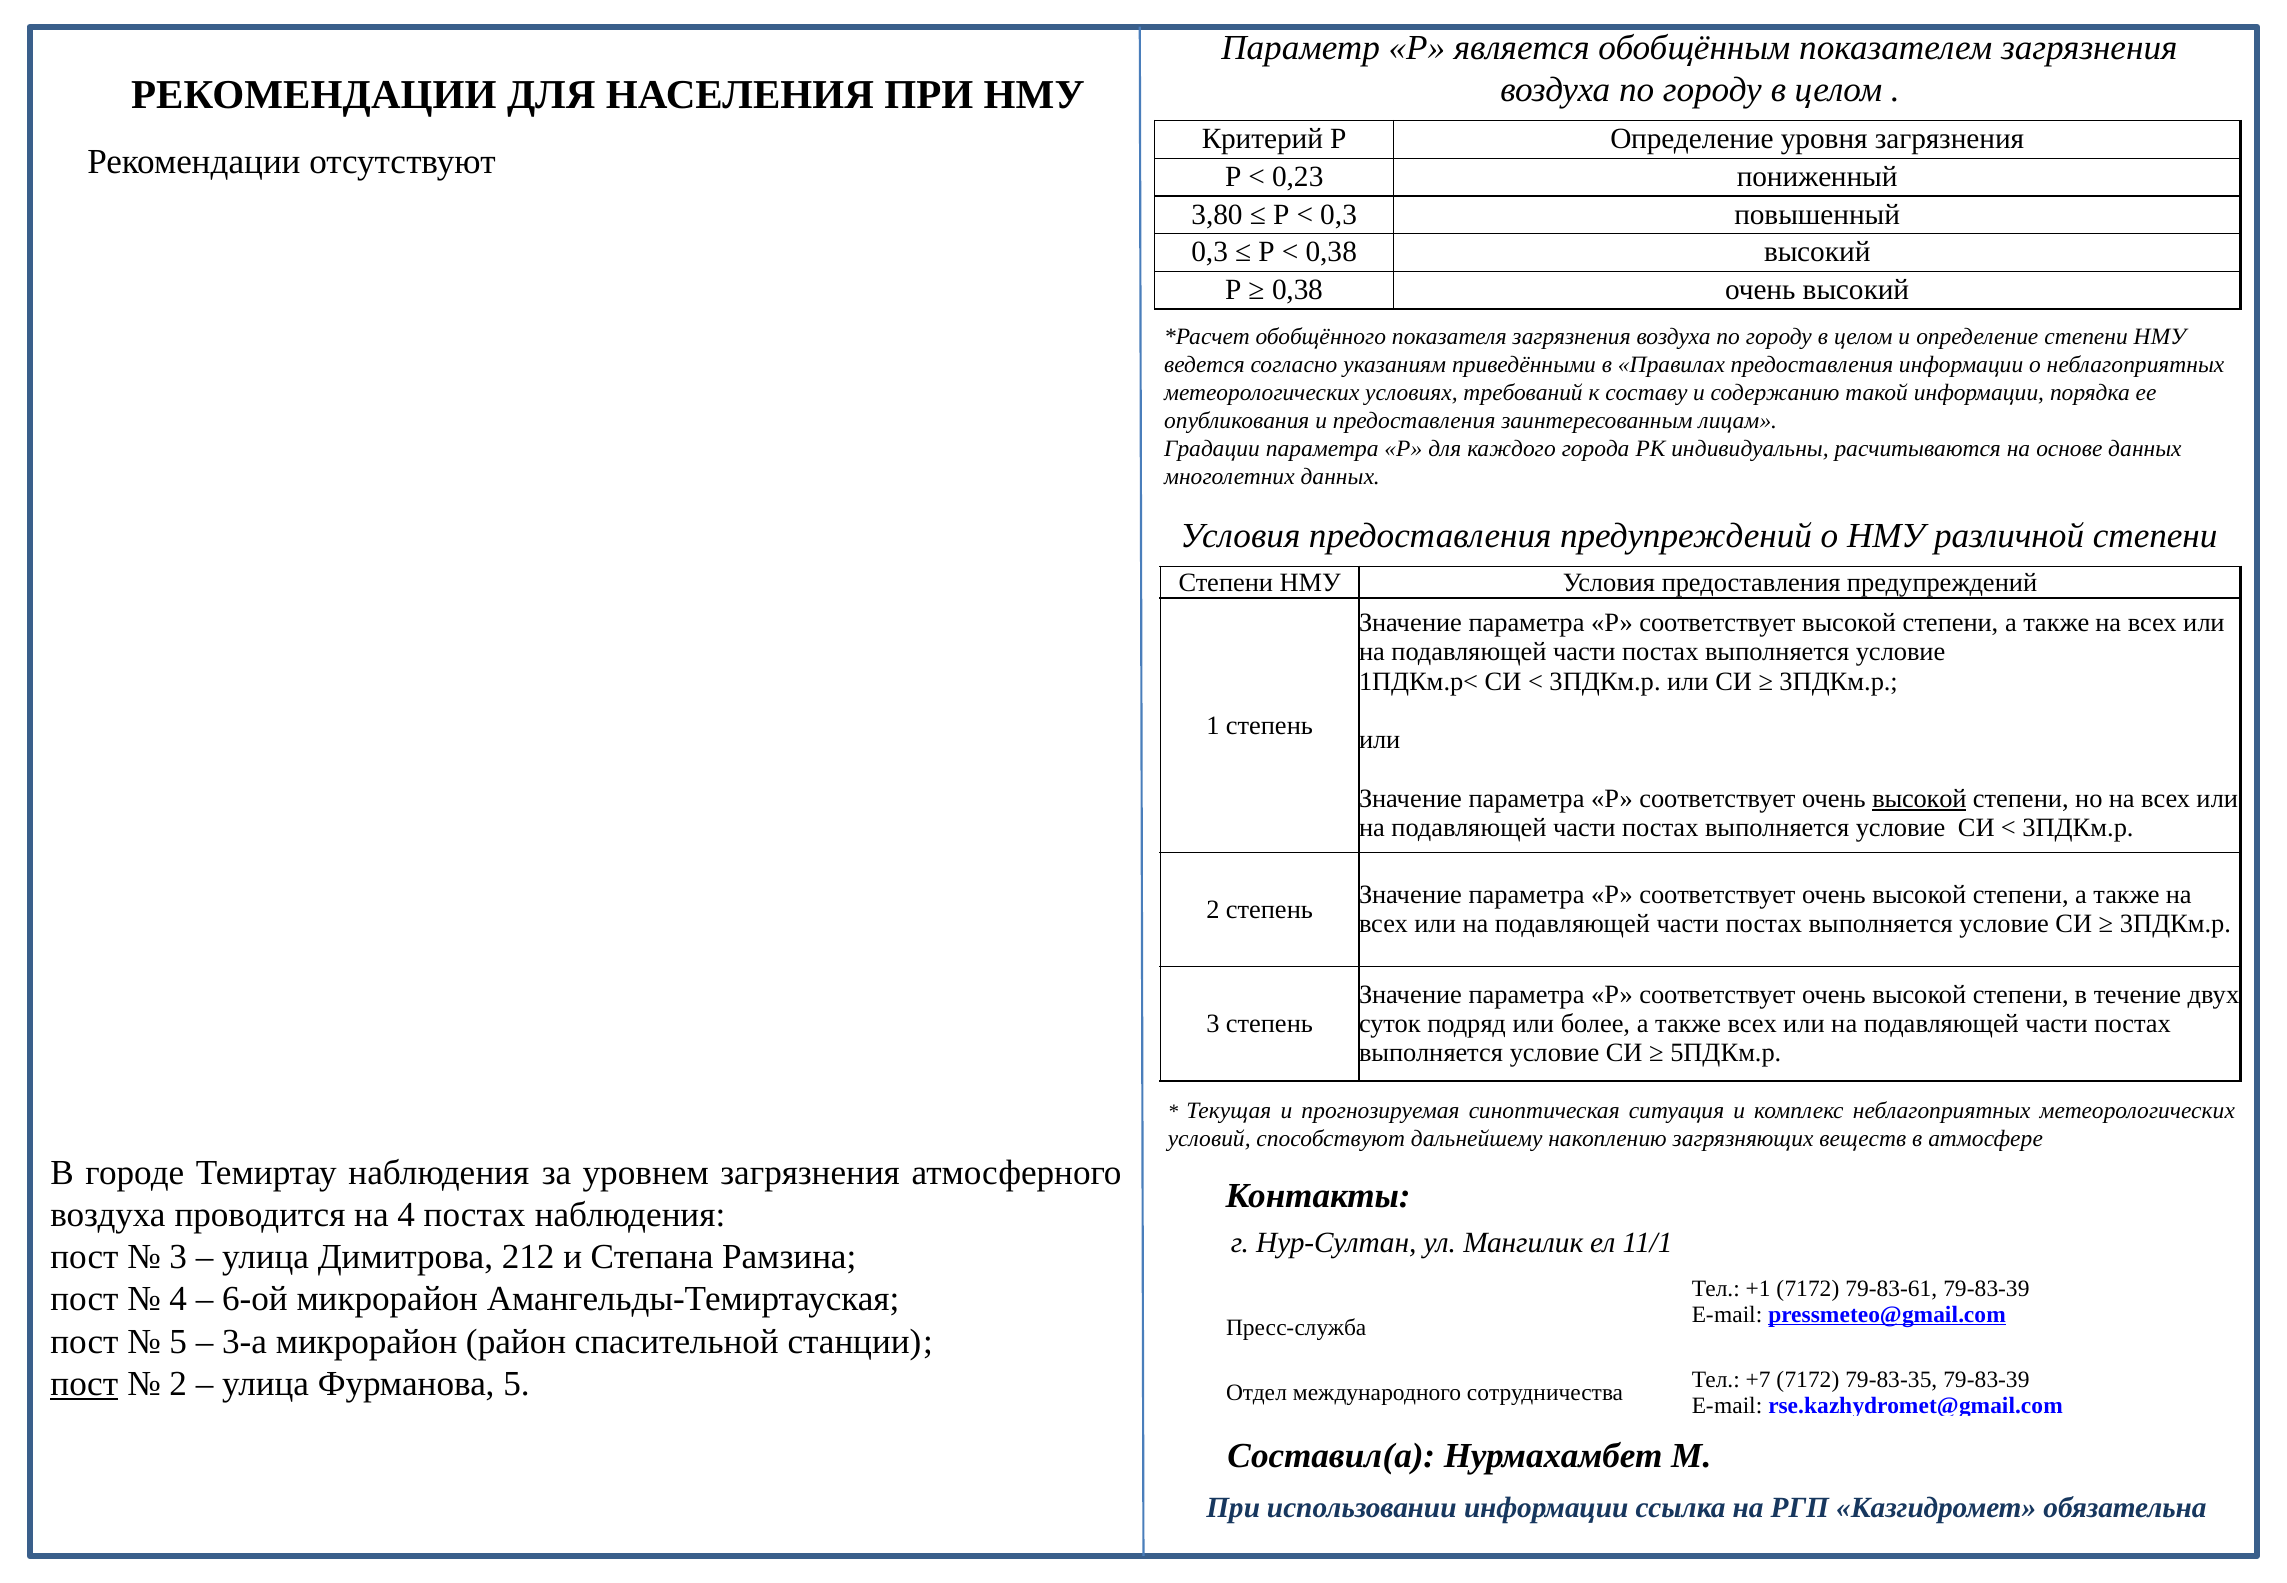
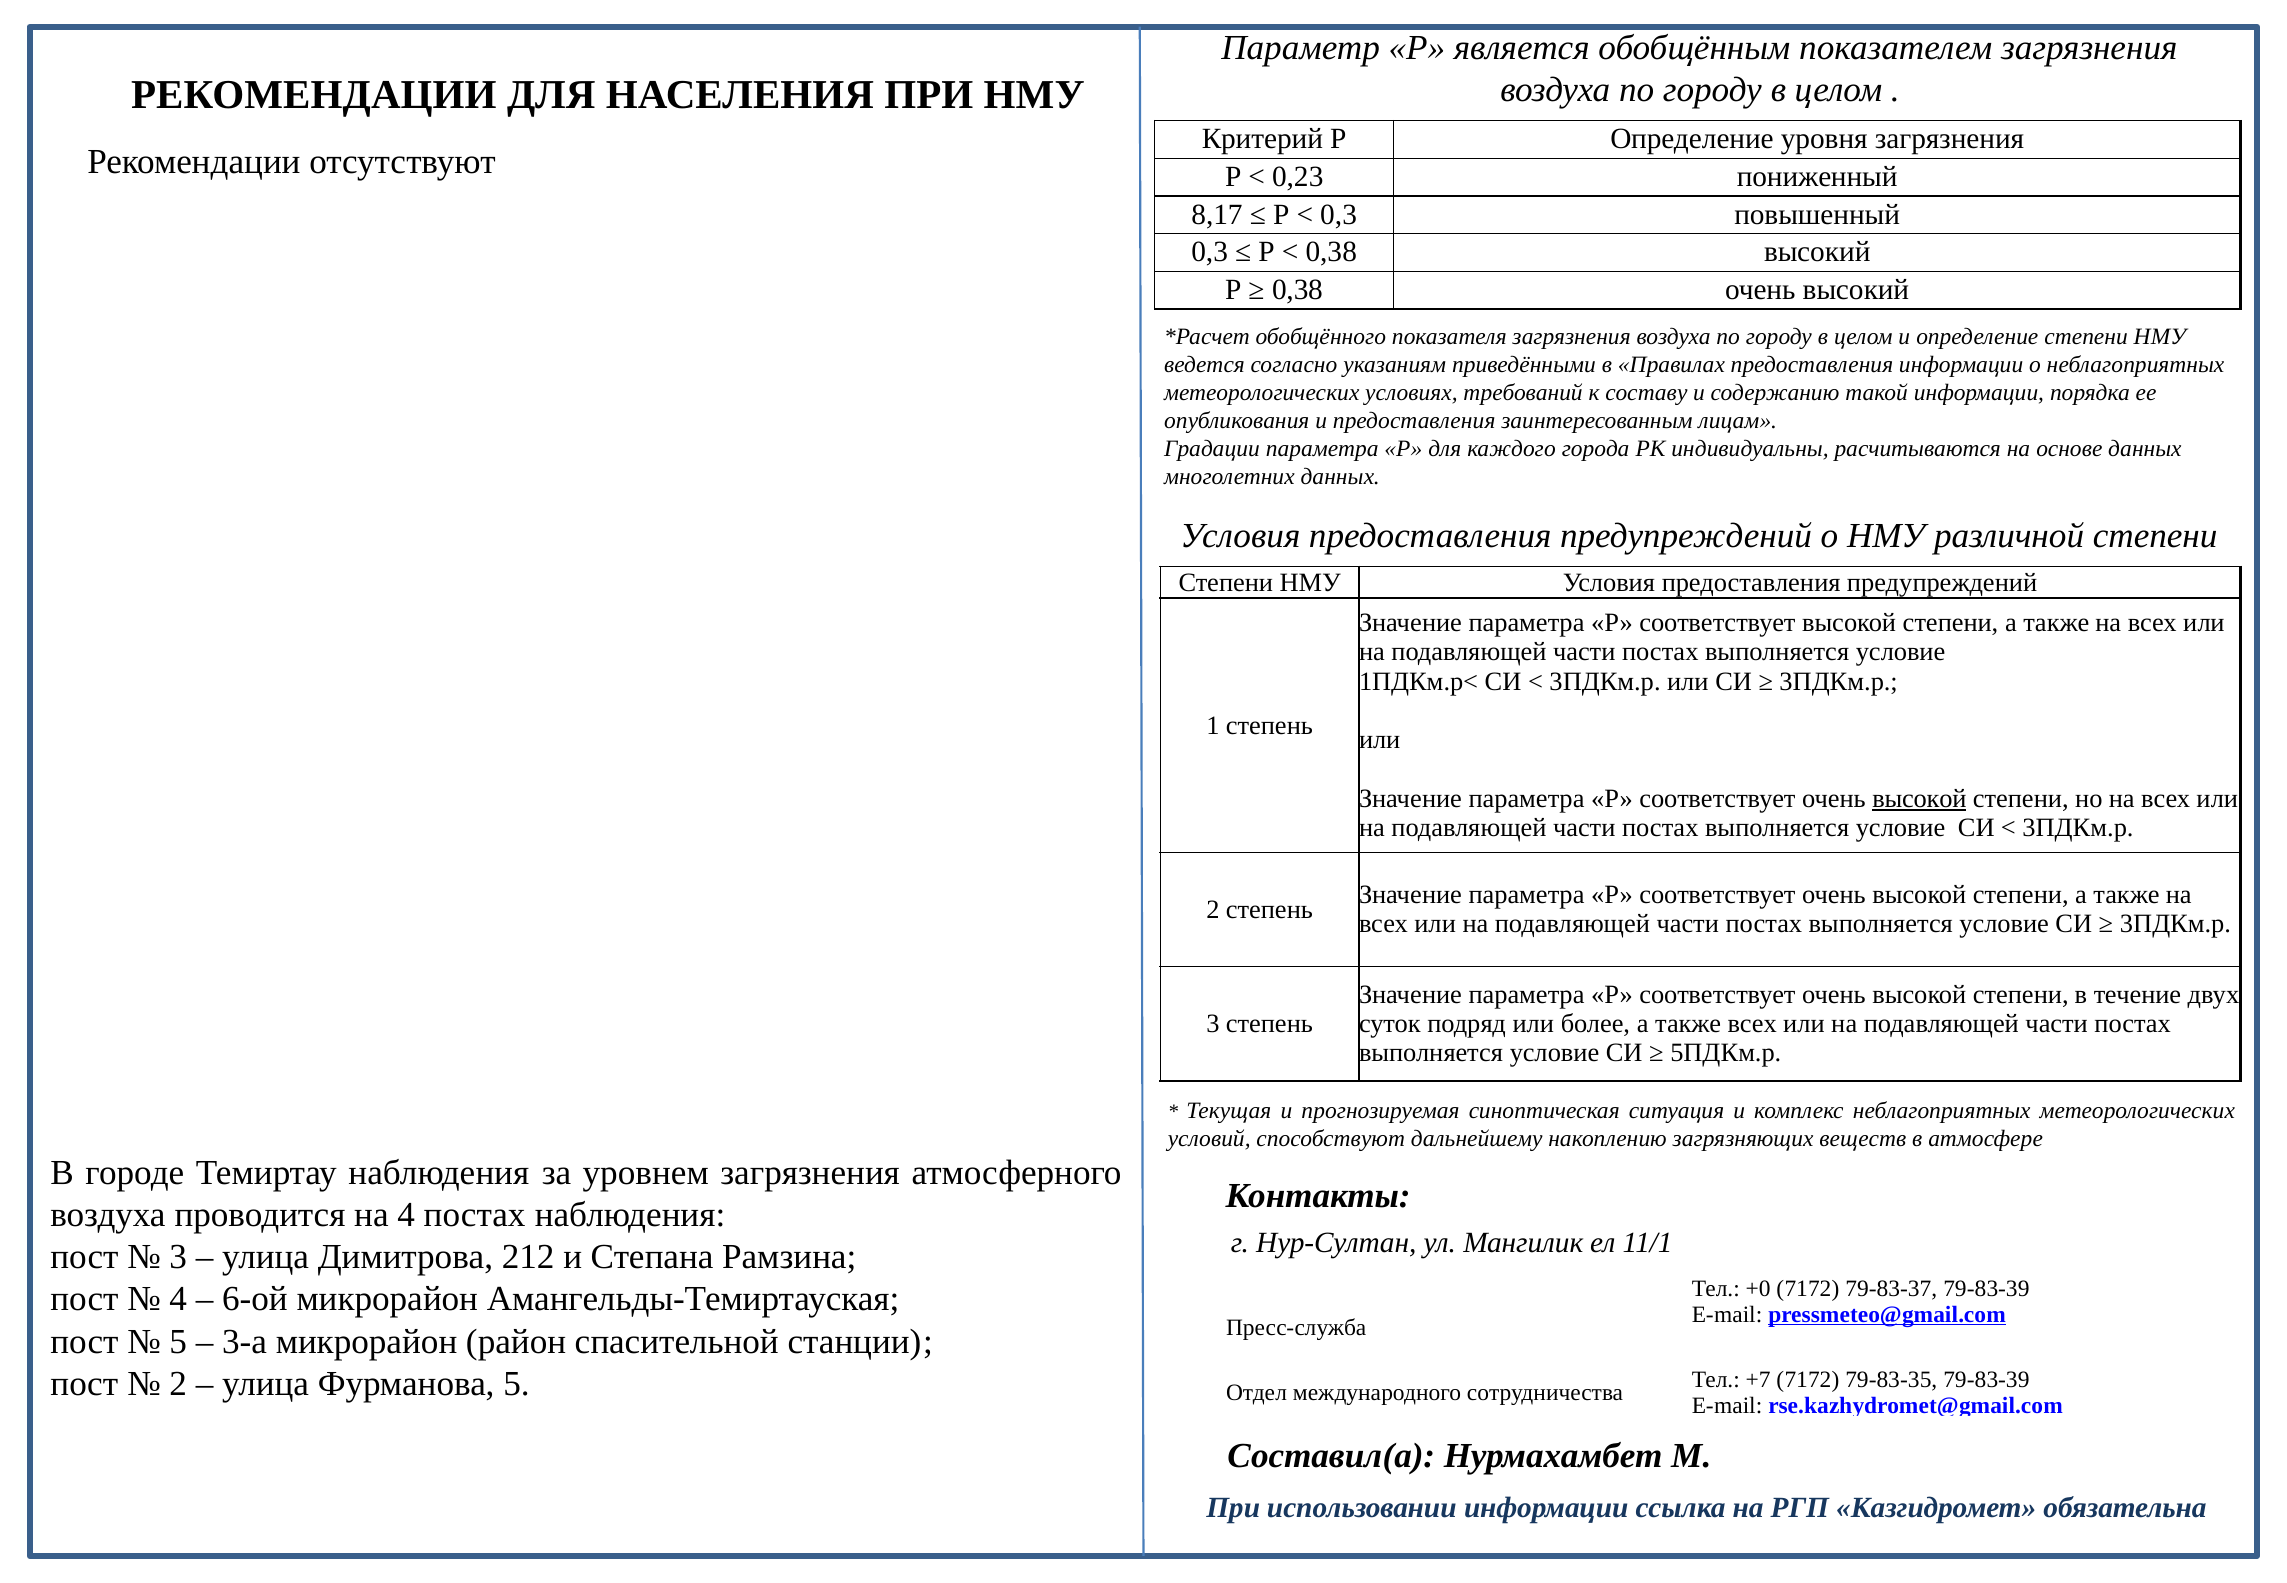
3,80: 3,80 -> 8,17 (1217, 215)
+1: +1 -> +0 (1758, 1289)
79-83-61: 79-83-61 -> 79-83-37 (1891, 1289)
пост underline: present -> none (84, 1384)
